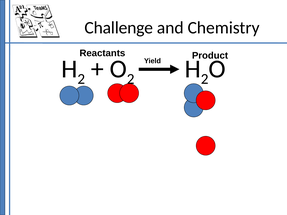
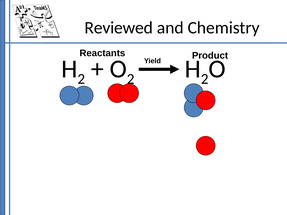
Challenge: Challenge -> Reviewed (119, 28)
